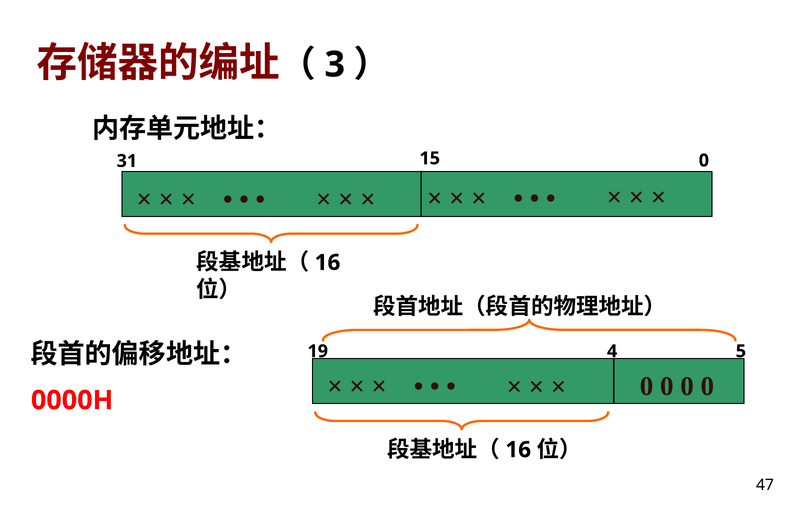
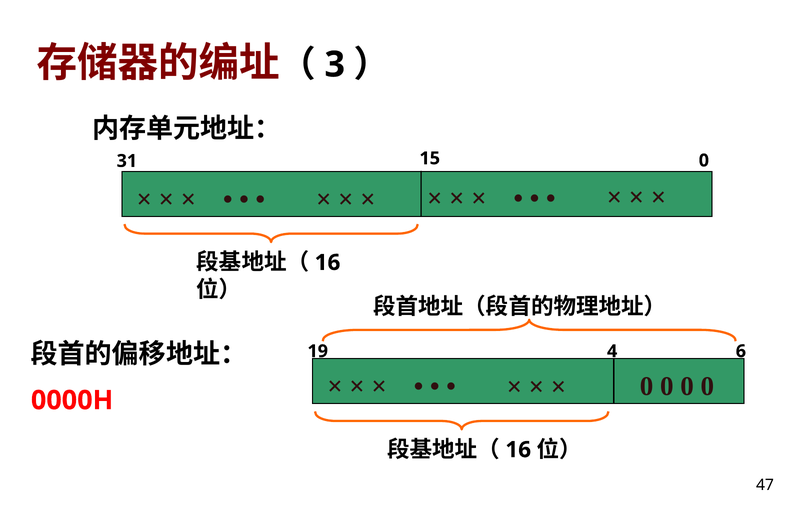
5: 5 -> 6 (741, 351)
